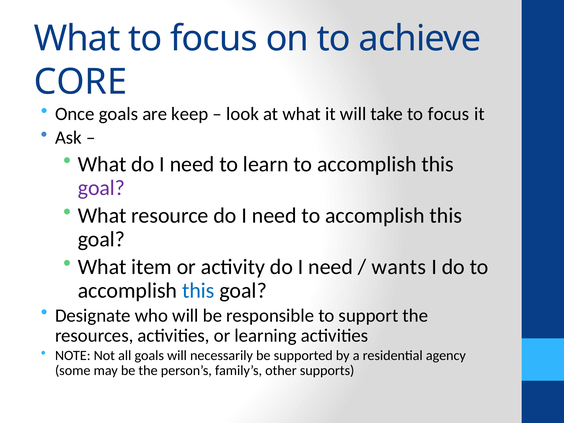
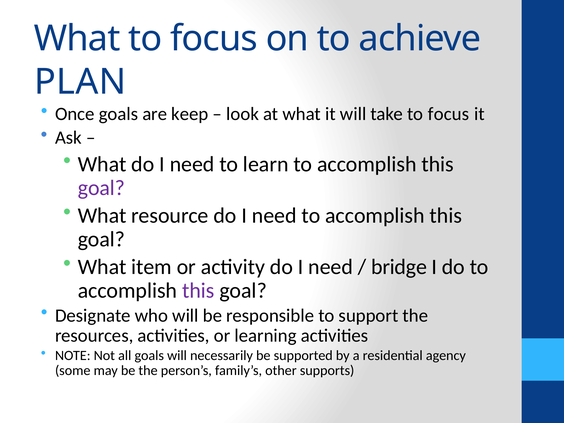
CORE: CORE -> PLAN (80, 82)
wants: wants -> bridge (399, 267)
this colour: blue -> purple (198, 291)
